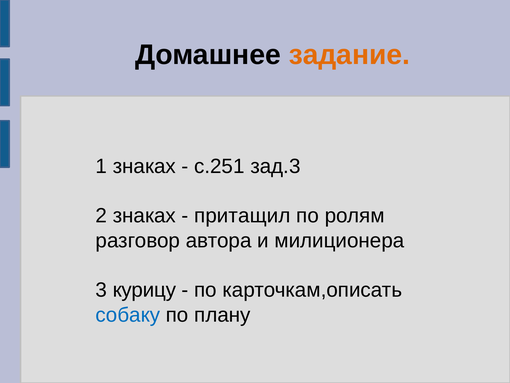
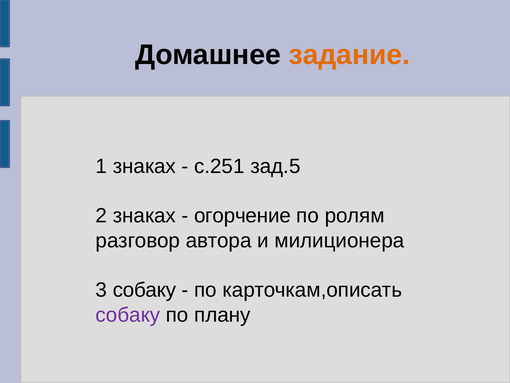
зад.3: зад.3 -> зад.5 (275, 166)
притащил: притащил -> огорчение (242, 216)
3 курицу: курицу -> собаку (144, 290)
собаку colour: blue -> purple (128, 314)
